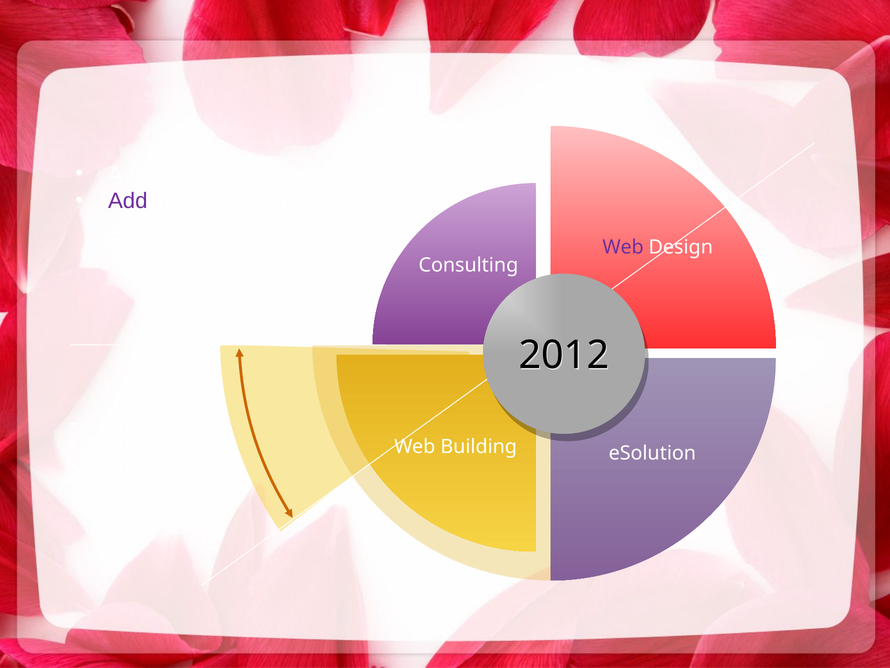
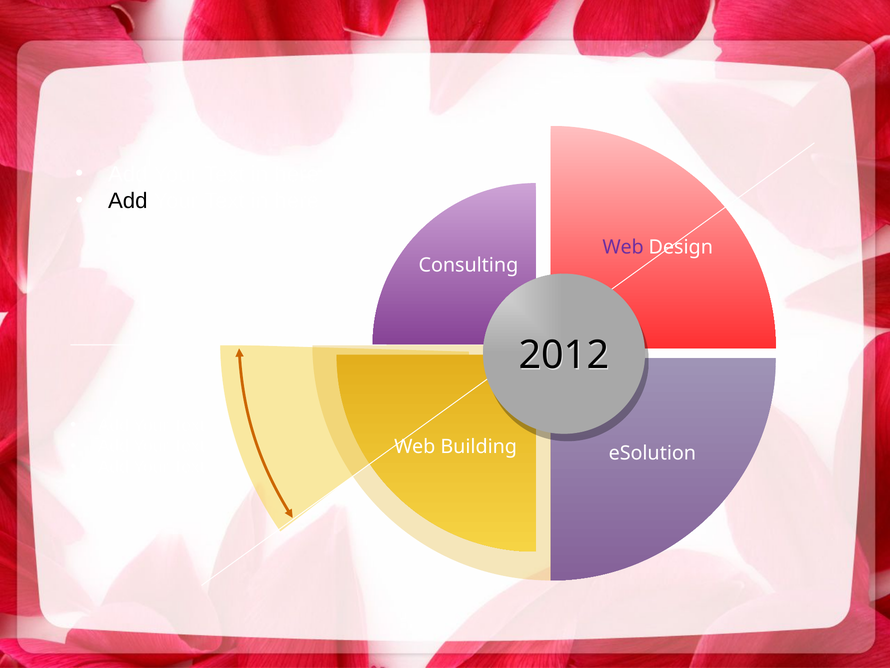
Add colour: purple -> black (128, 201)
